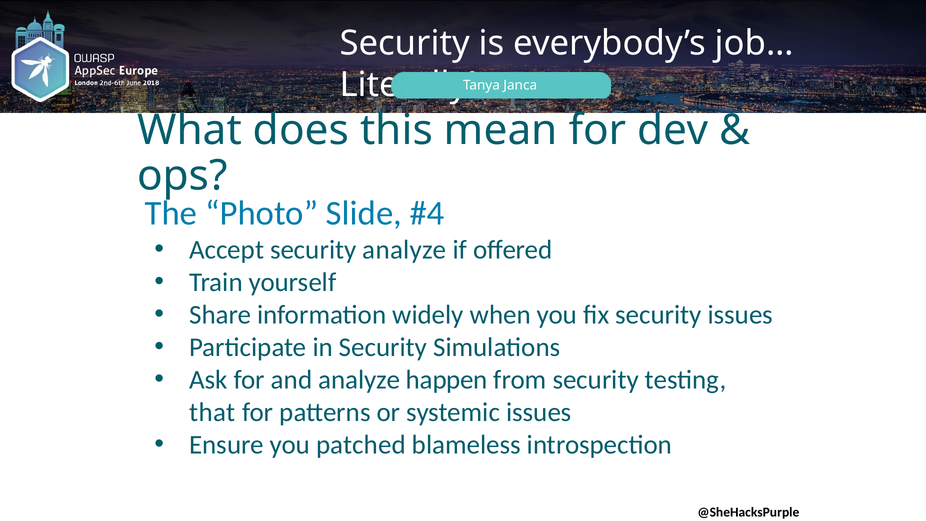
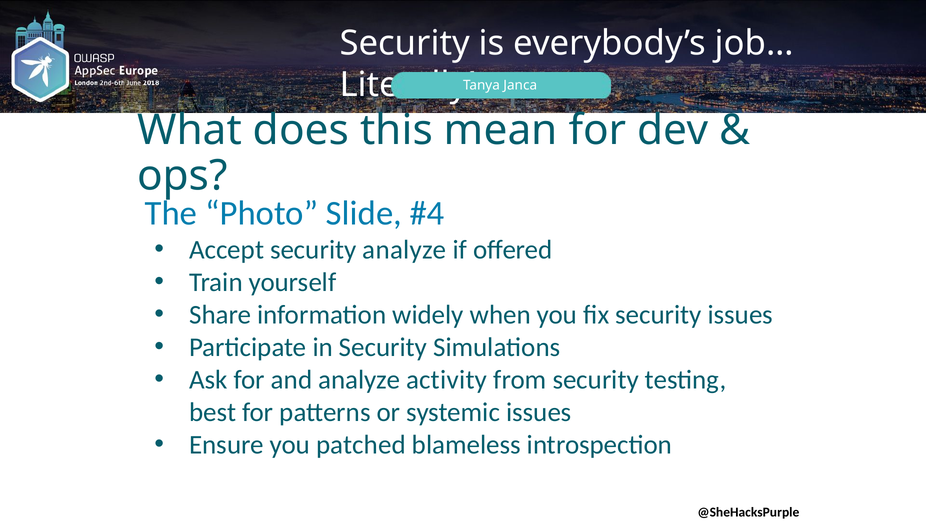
happen: happen -> activity (447, 380)
that: that -> best (213, 412)
